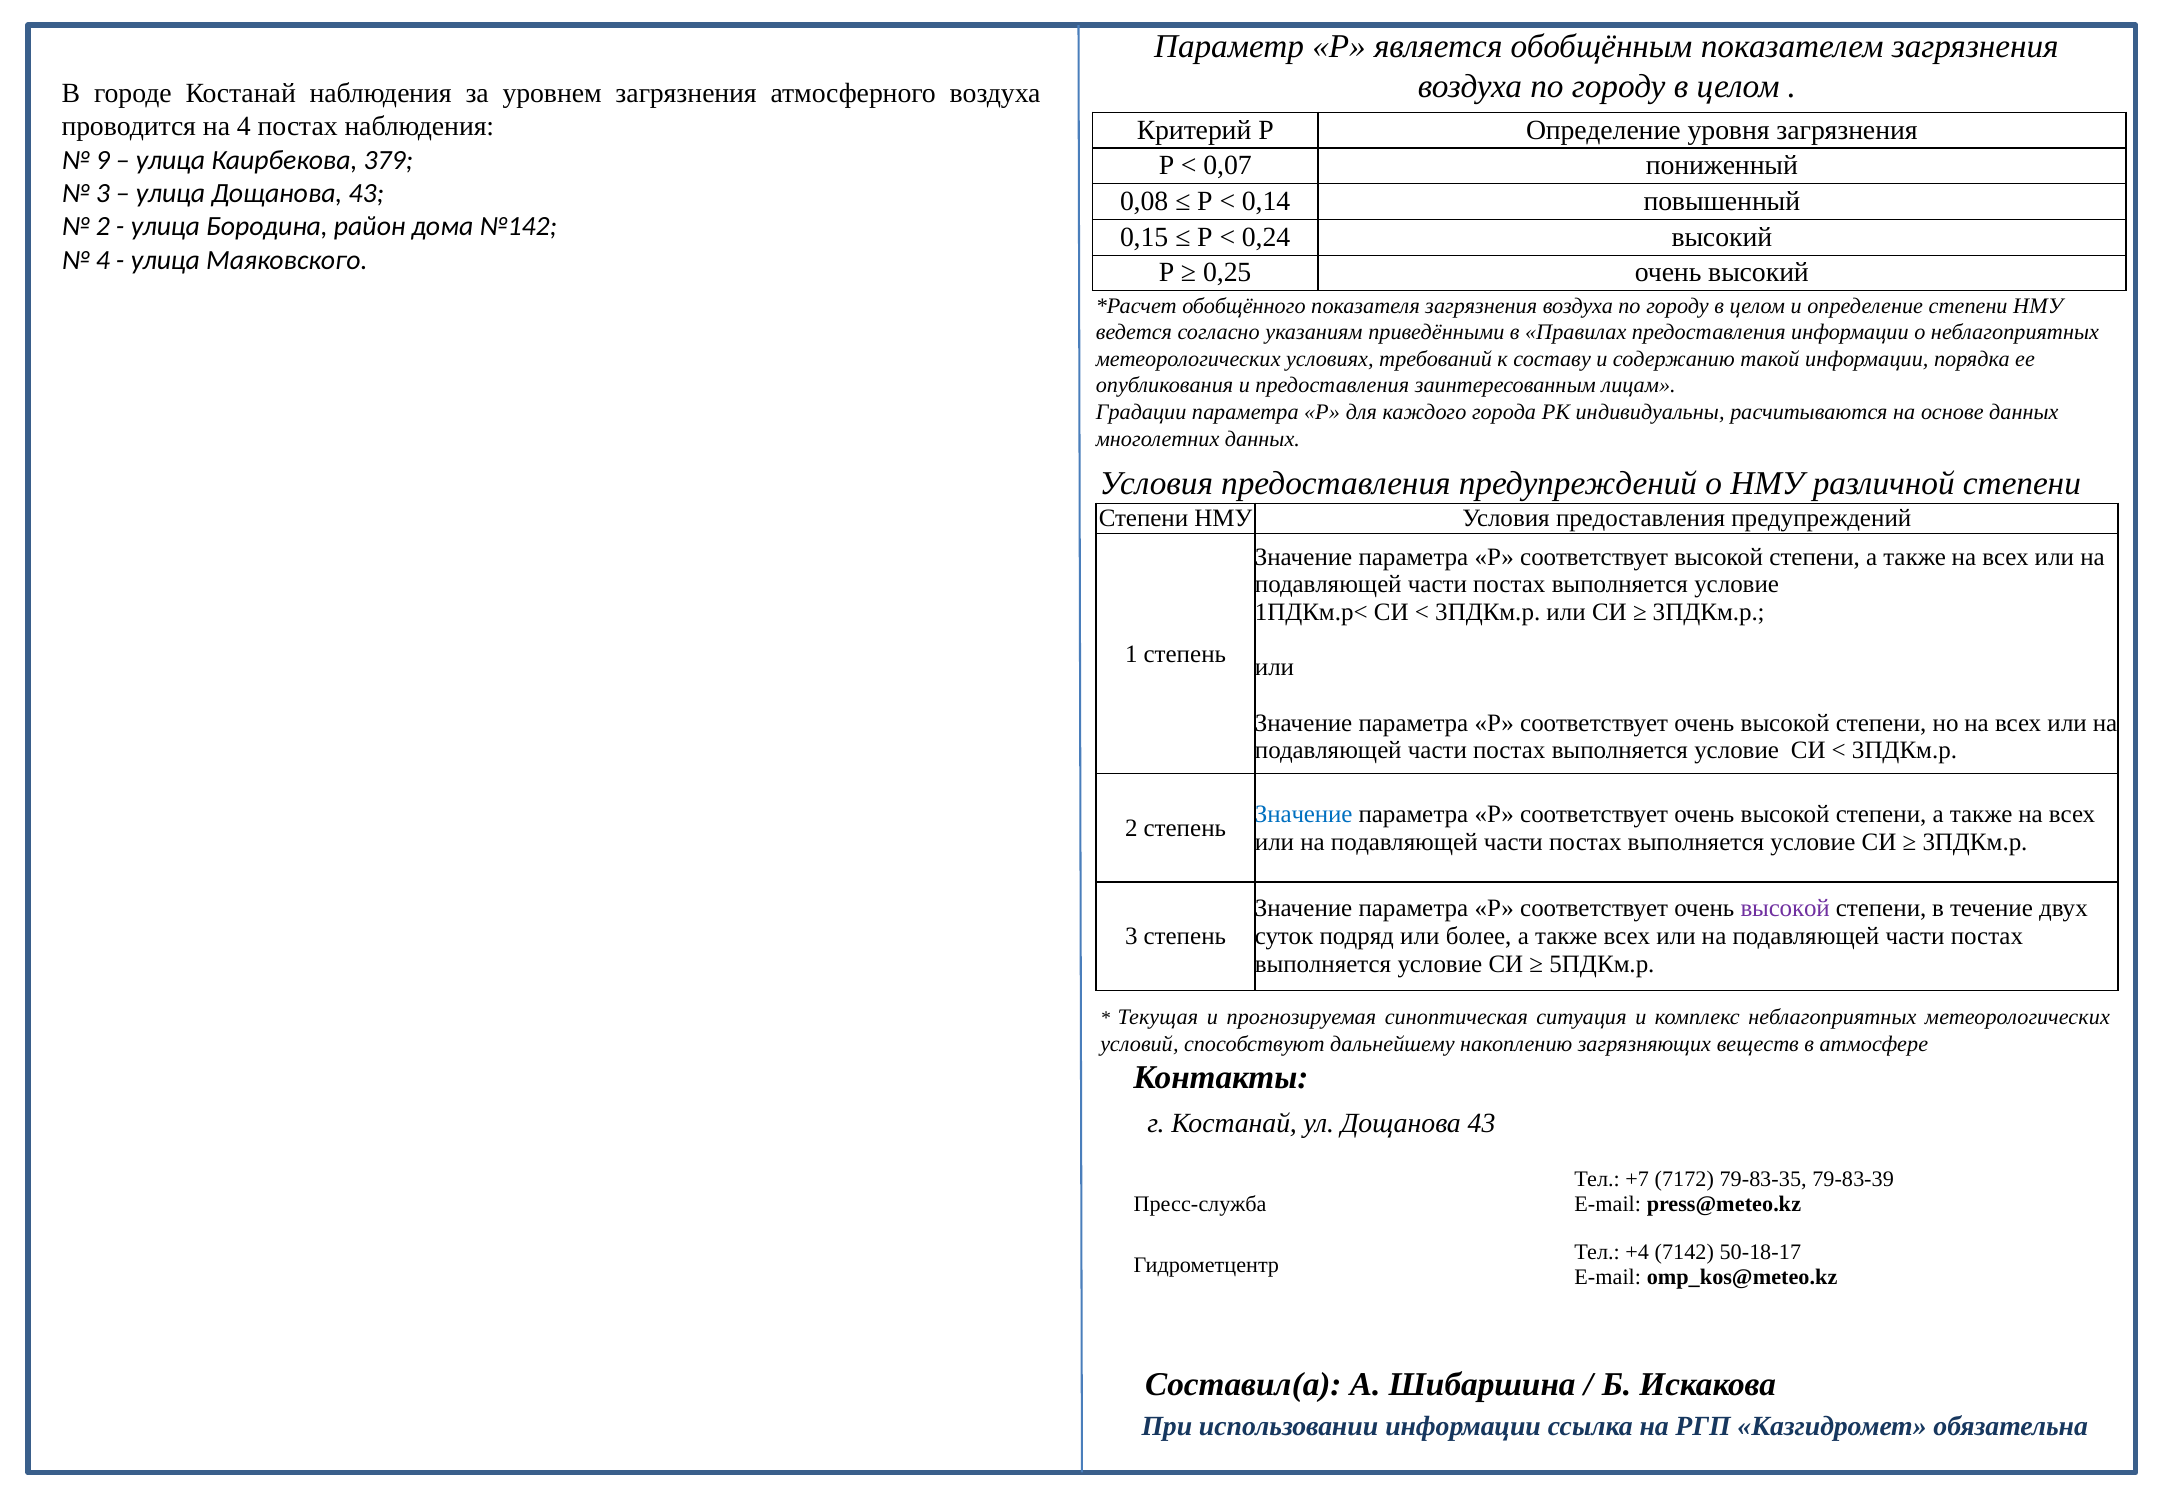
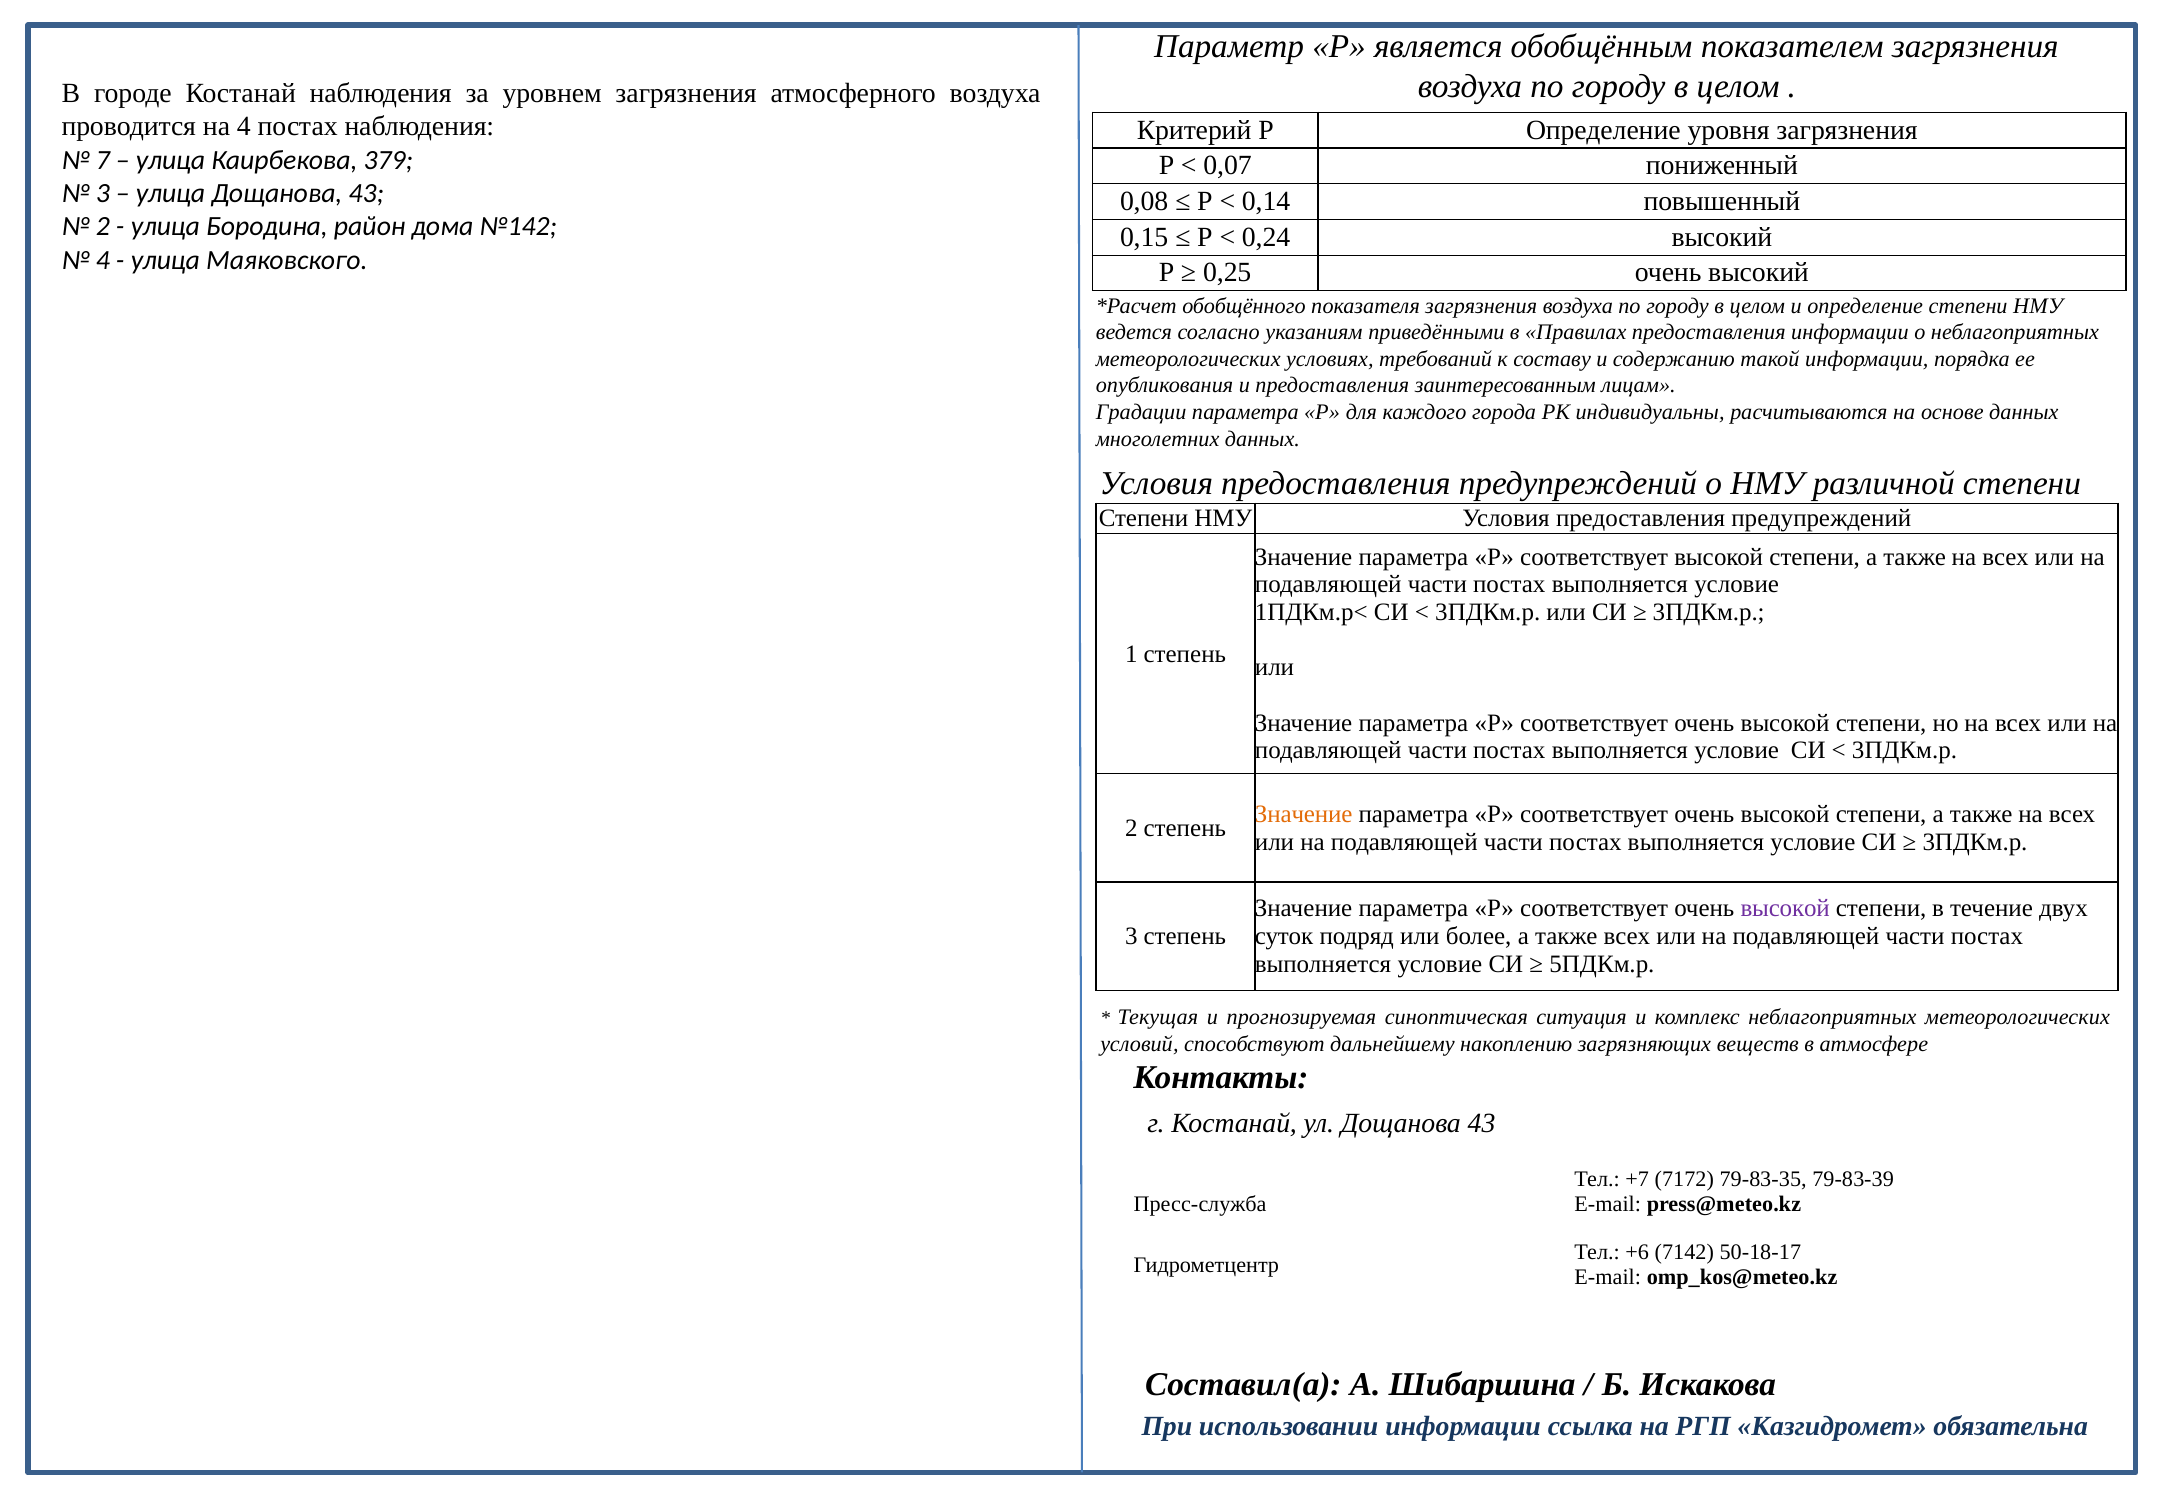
9: 9 -> 7 (103, 160)
Значение colour: blue -> orange (1304, 814)
+4: +4 -> +6 (1637, 1253)
